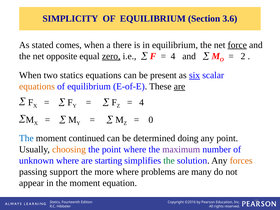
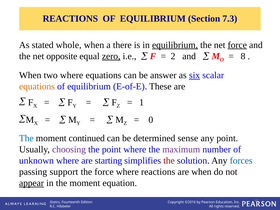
SIMPLICITY: SIMPLICITY -> REACTIONS (70, 19)
3.6: 3.6 -> 7.3 (230, 19)
comes: comes -> whole (69, 45)
equilibrium underline: none -> present (175, 45)
4: 4 -> 2 (173, 56)
2: 2 -> 8 (243, 56)
two statics: statics -> where (72, 75)
present: present -> answer (163, 75)
are underline: present -> none (180, 86)
4: 4 -> 1 (142, 102)
doing: doing -> sense (188, 138)
choosing colour: orange -> purple (69, 149)
the colour: green -> red (169, 161)
forces colour: orange -> blue (241, 161)
the more: more -> force (104, 172)
where problems: problems -> reactions (158, 172)
are many: many -> when (201, 172)
appear underline: none -> present (32, 183)
